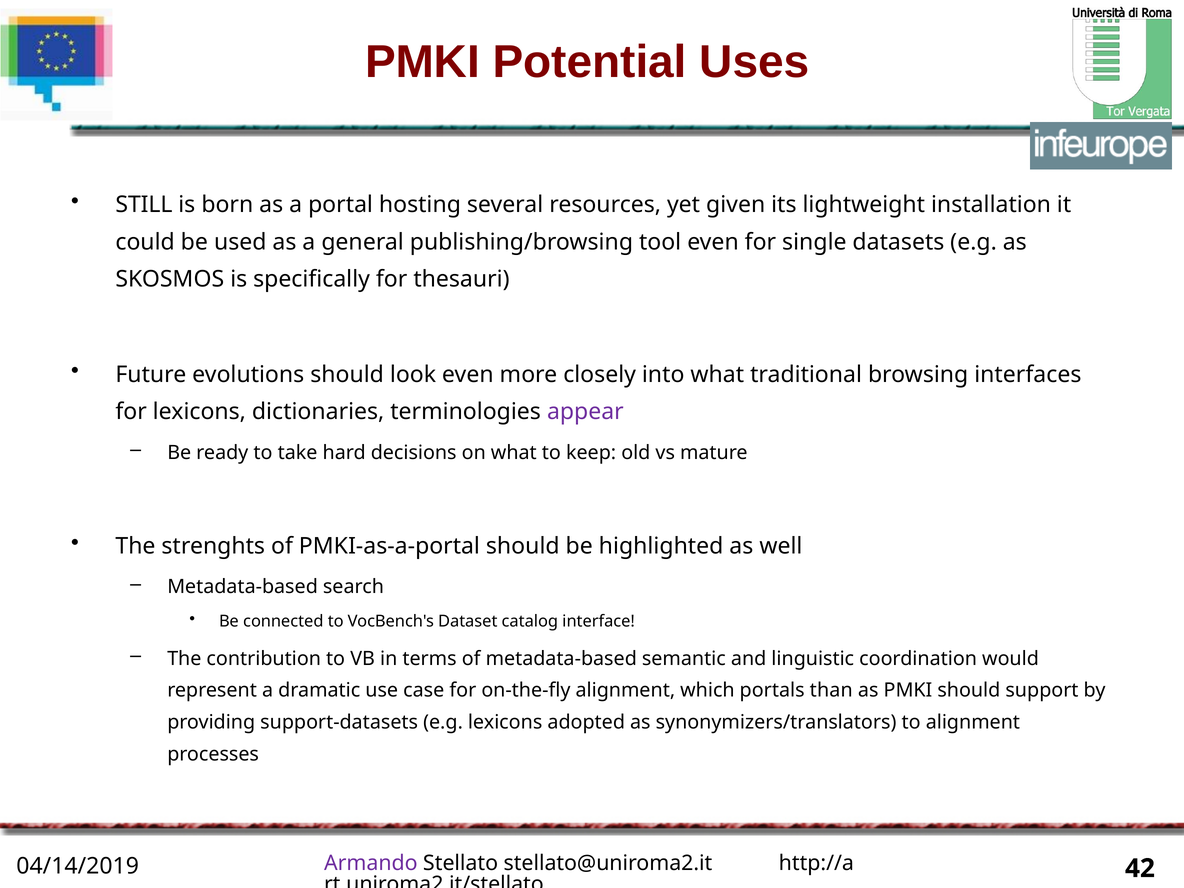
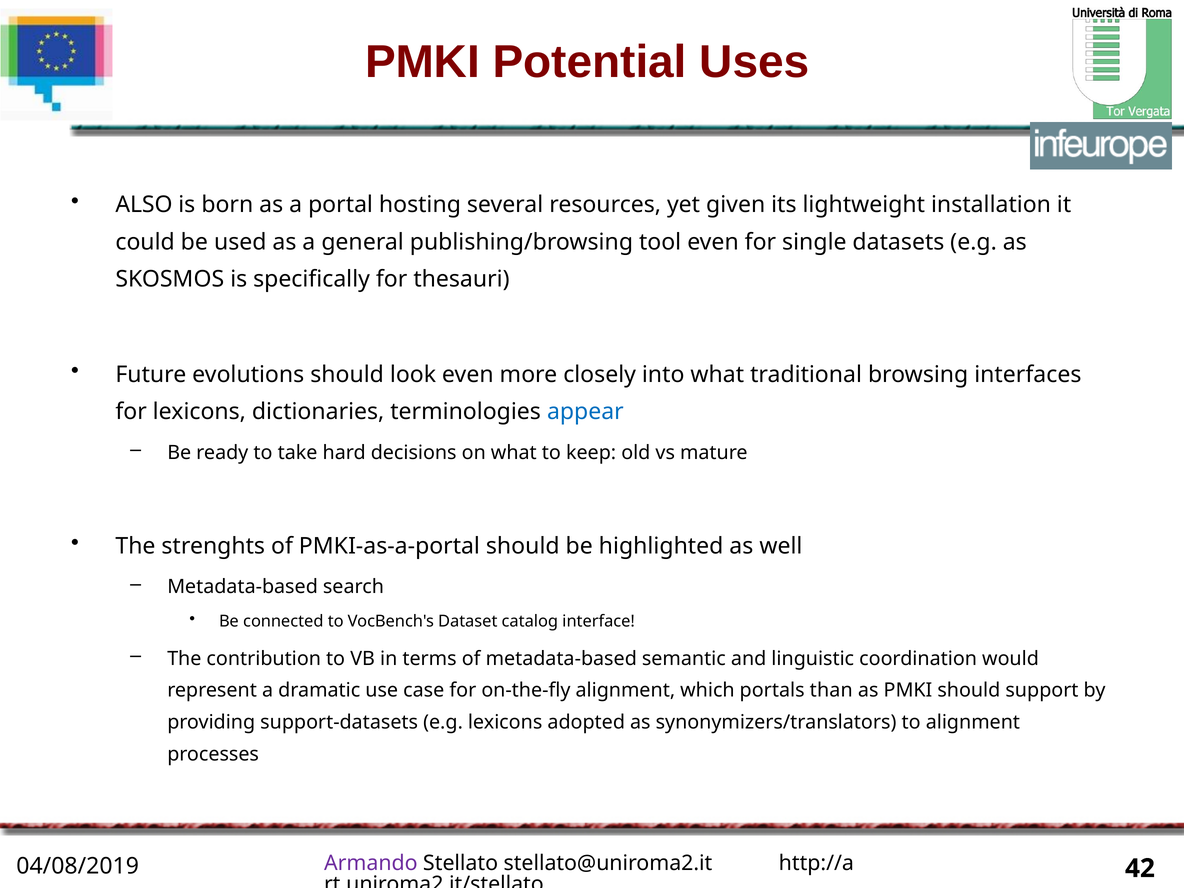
STILL: STILL -> ALSO (144, 205)
appear colour: purple -> blue (585, 412)
04/14/2019: 04/14/2019 -> 04/08/2019 (78, 866)
